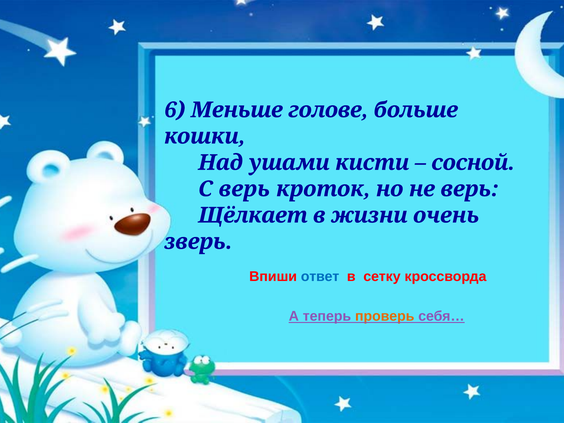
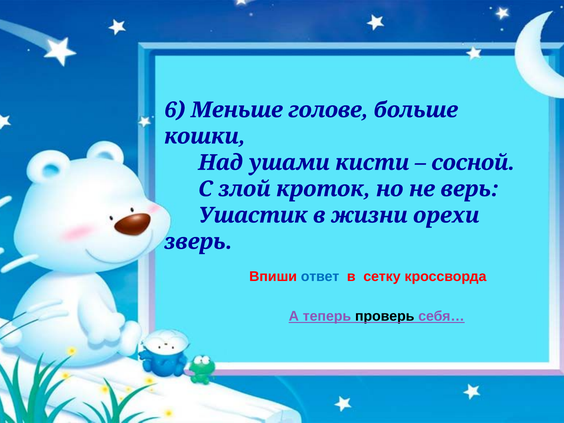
С верь: верь -> злой (244, 189)
Щёлкает: Щёлкает -> Ушастик (253, 215)
очень: очень -> орехи (446, 215)
проверь colour: orange -> black (385, 316)
